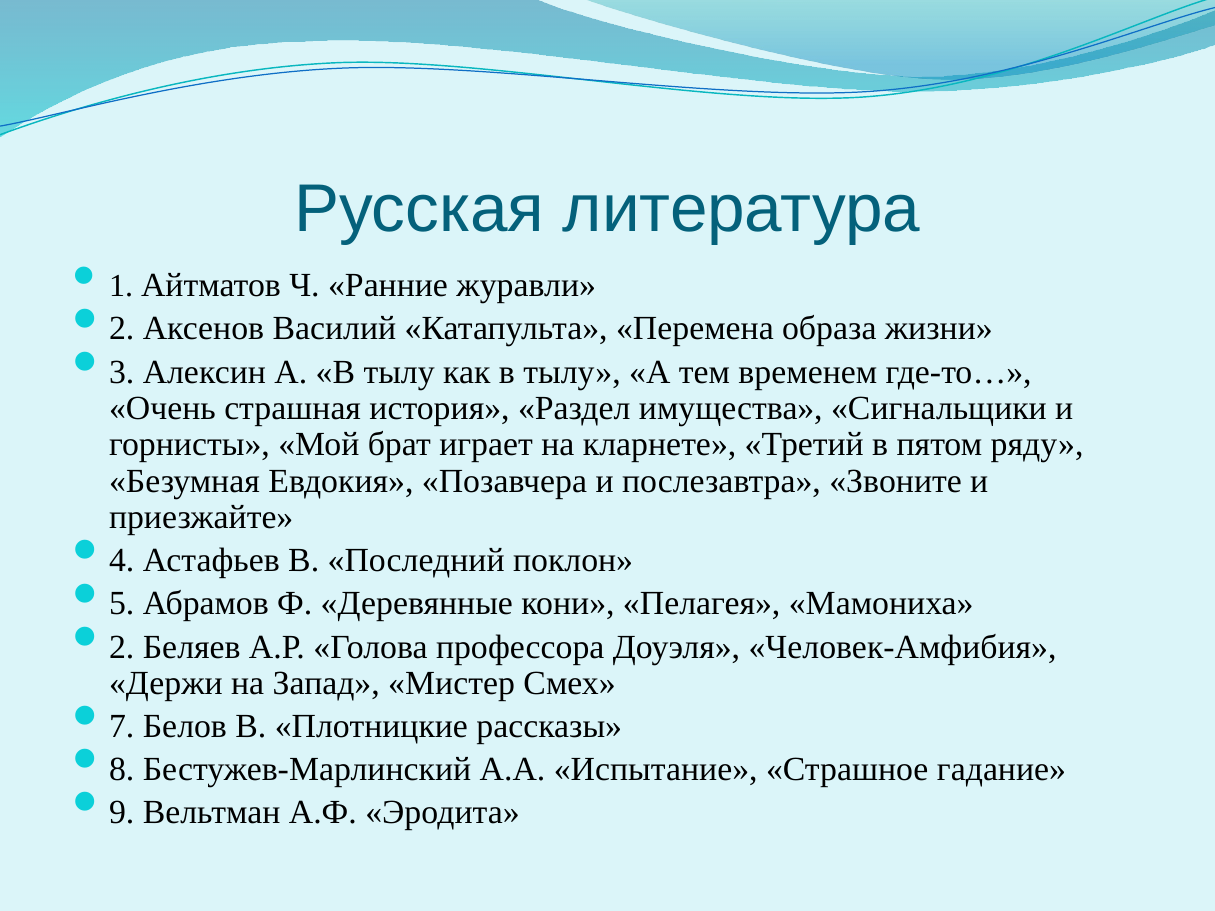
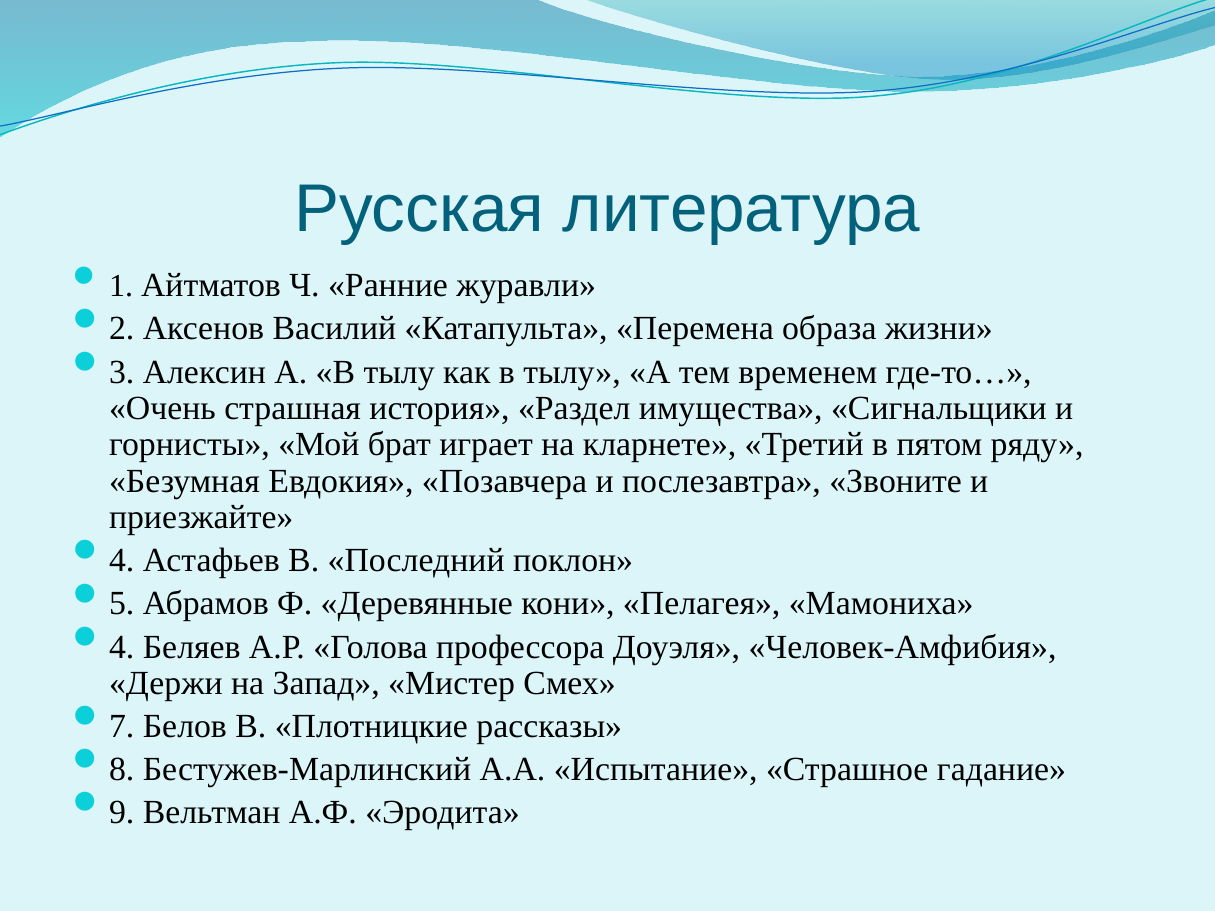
2: 2 -> 4 (122, 647)
